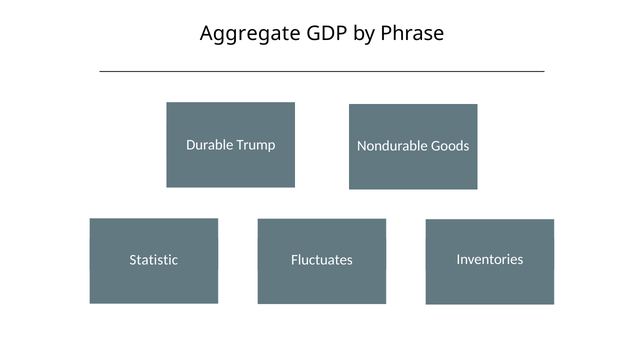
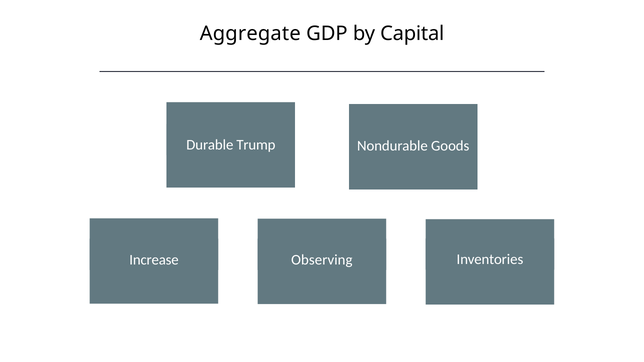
Phrase: Phrase -> Capital (412, 34)
Statistic: Statistic -> Increase (154, 260)
Fluctuates: Fluctuates -> Observing (322, 260)
